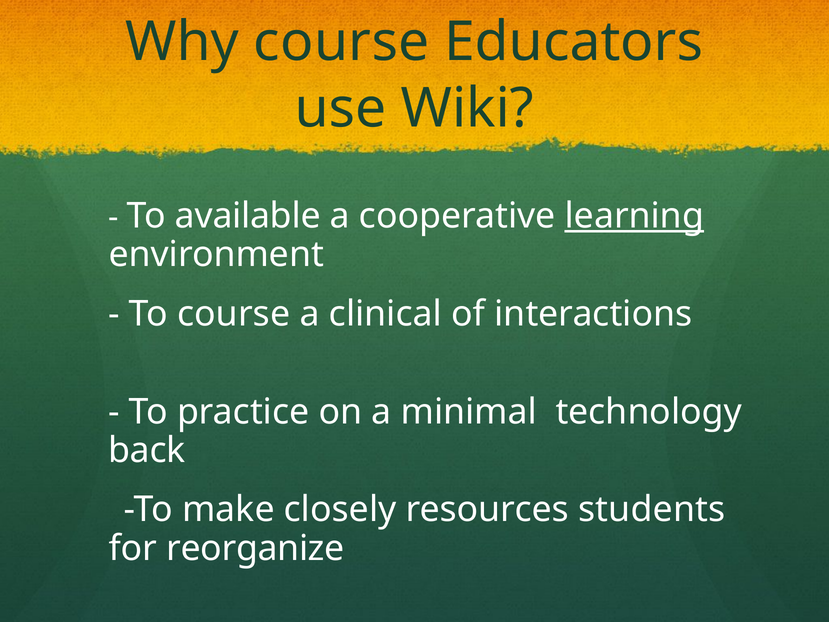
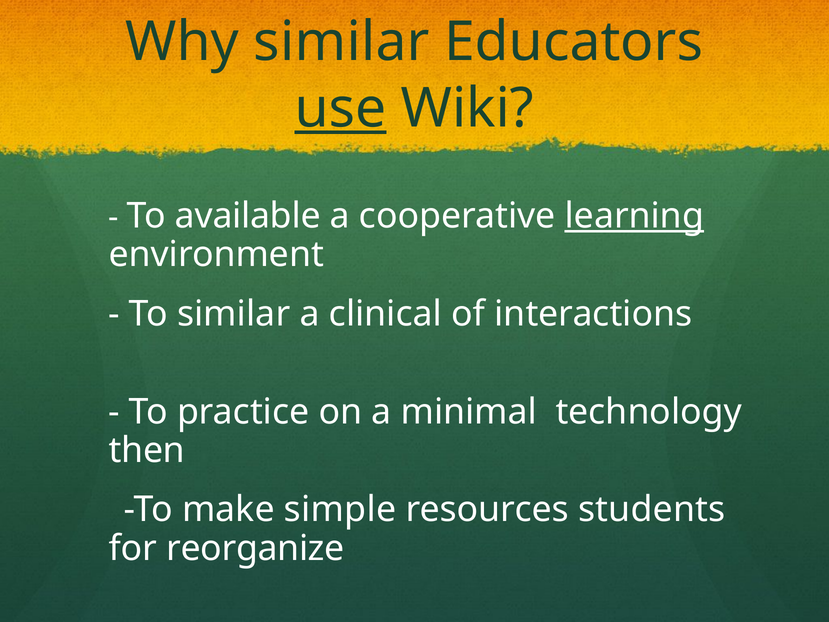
Why course: course -> similar (342, 42)
use underline: none -> present (340, 108)
To course: course -> similar (234, 314)
back: back -> then (147, 450)
closely: closely -> simple (340, 509)
